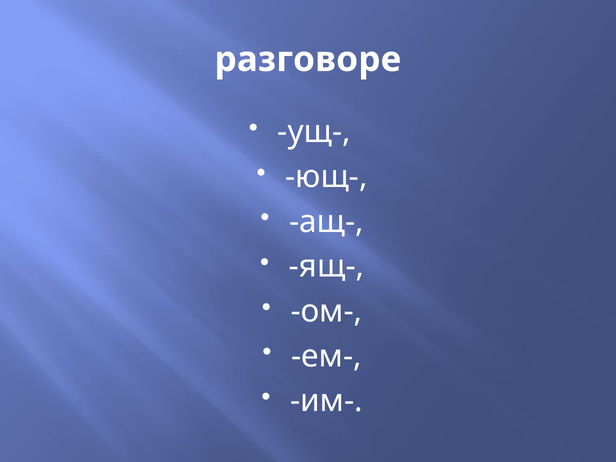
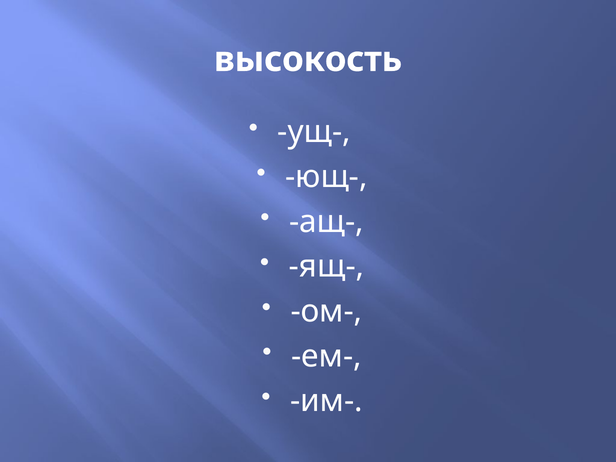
разговоре: разговоре -> высокость (308, 59)
